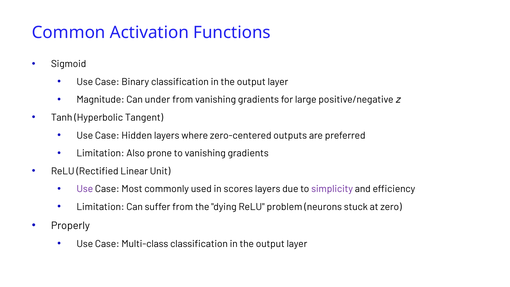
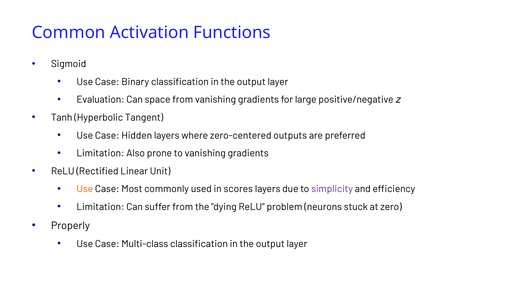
Magnitude: Magnitude -> Evaluation (101, 100)
under: under -> space (158, 100)
Use colour: purple -> orange (85, 189)
